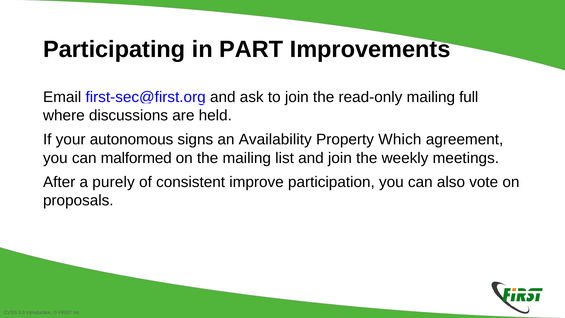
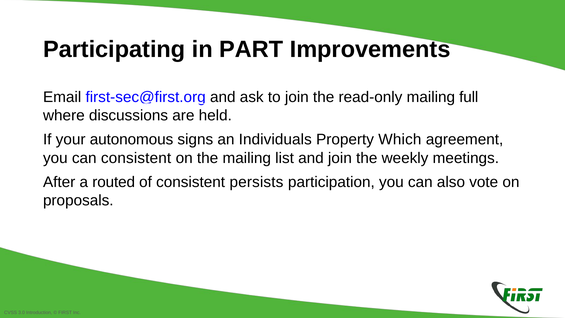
Availability: Availability -> Individuals (275, 140)
can malformed: malformed -> consistent (136, 158)
purely: purely -> routed (114, 182)
improve: improve -> persists (256, 182)
